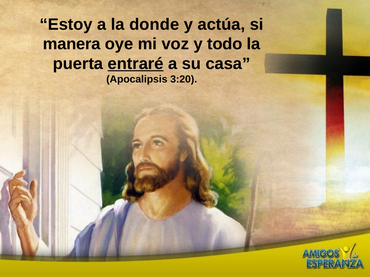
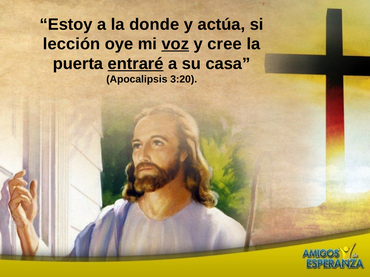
manera: manera -> lección (72, 44)
voz underline: none -> present (175, 44)
todo: todo -> cree (225, 44)
